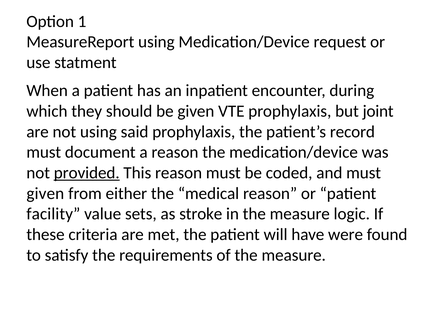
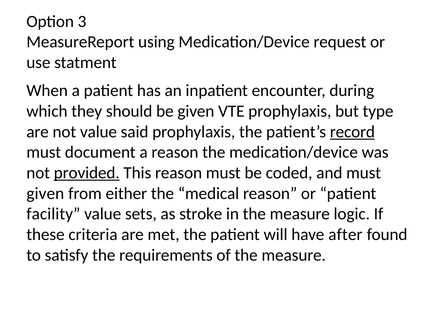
1: 1 -> 3 (82, 21)
joint: joint -> type (378, 111)
not using: using -> value (98, 131)
record underline: none -> present (352, 131)
were: were -> after (345, 234)
